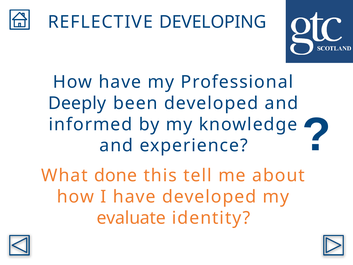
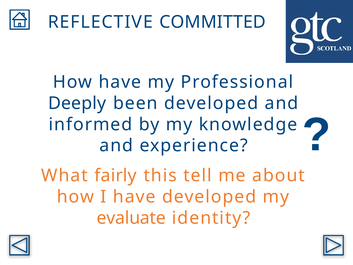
DEVELOPING: DEVELOPING -> COMMITTED (213, 22)
done: done -> fairly (116, 175)
